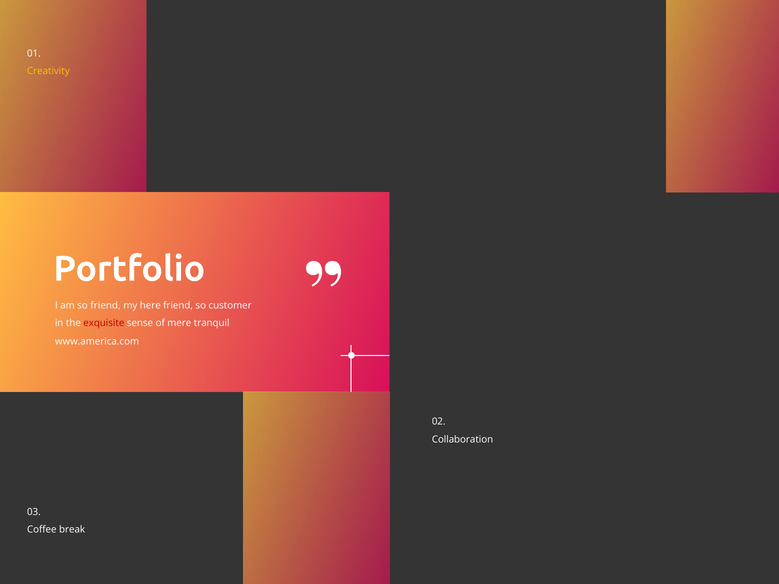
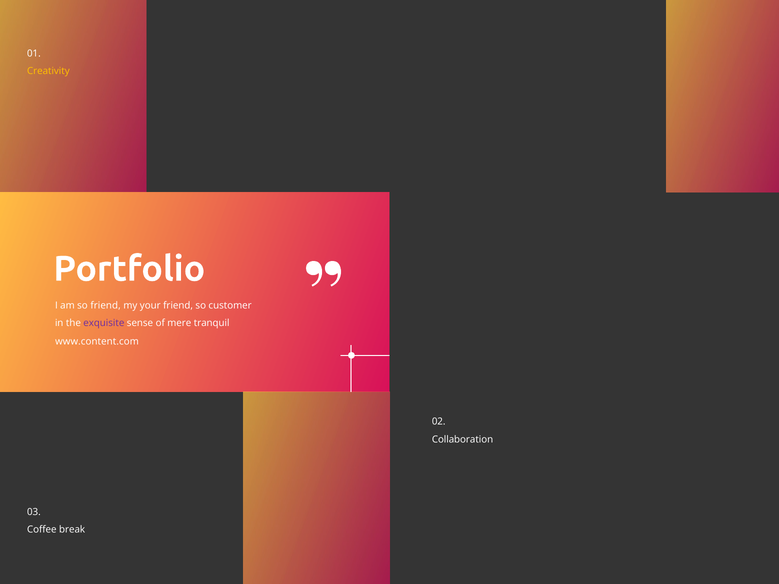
here: here -> your (150, 306)
exquisite colour: red -> purple (104, 323)
www.america.com: www.america.com -> www.content.com (97, 342)
